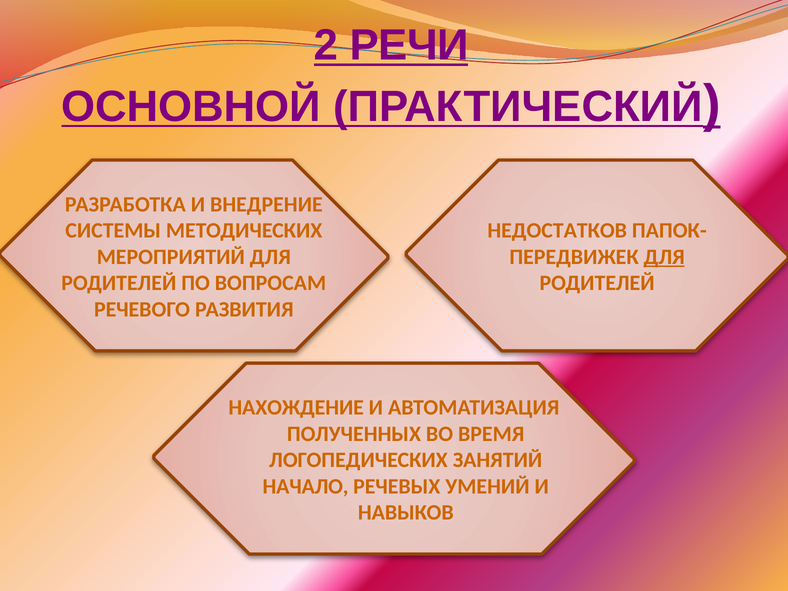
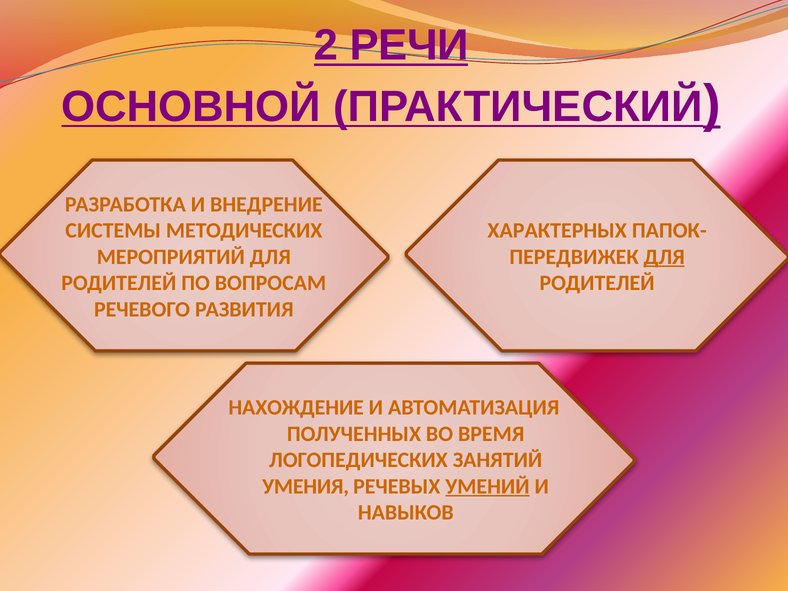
НЕДОСТАТКОВ: НЕДОСТАТКОВ -> ХАРАКТЕРНЫХ (557, 231)
НАЧАЛО: НАЧАЛО -> УМЕНИЯ (306, 486)
УМЕНИЙ underline: none -> present (487, 486)
